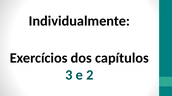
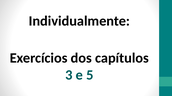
2: 2 -> 5 (90, 76)
